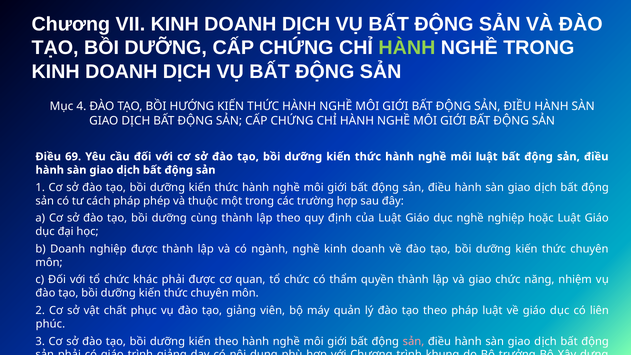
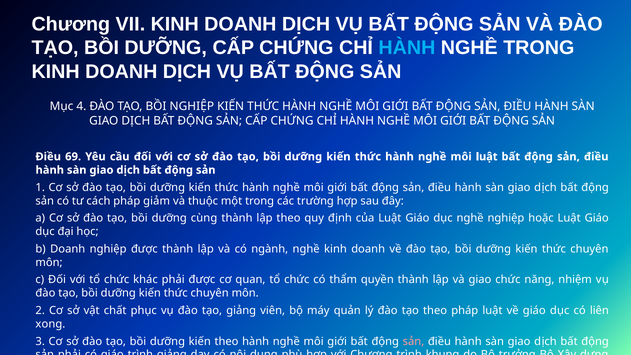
HÀNH colour: light green -> light blue (407, 48)
BỒI HƯỚNG: HƯỚNG -> NGHIỆP (192, 107)
phép: phép -> giảm (157, 201)
phúc: phúc -> xong (50, 324)
